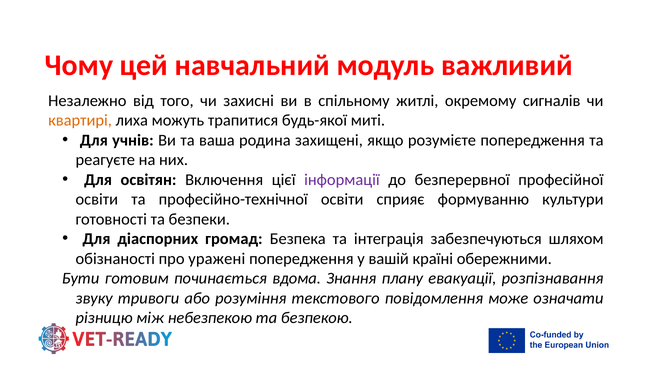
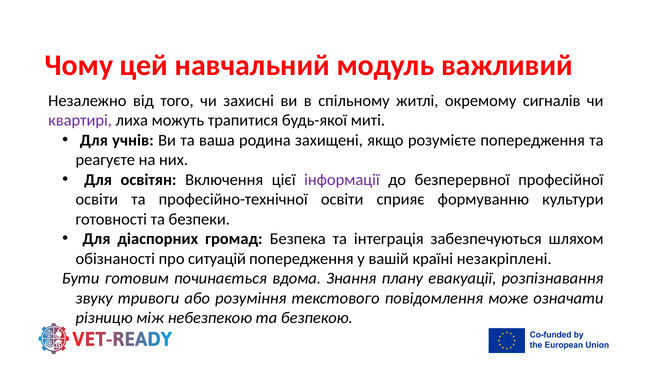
квартирі colour: orange -> purple (80, 120)
уражені: уражені -> ситуацій (217, 258)
обережними: обережними -> незакріплені (504, 258)
